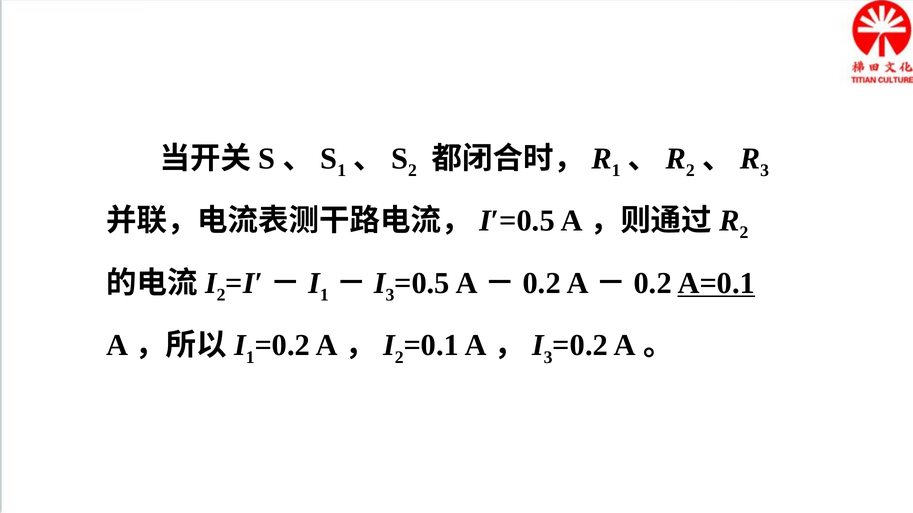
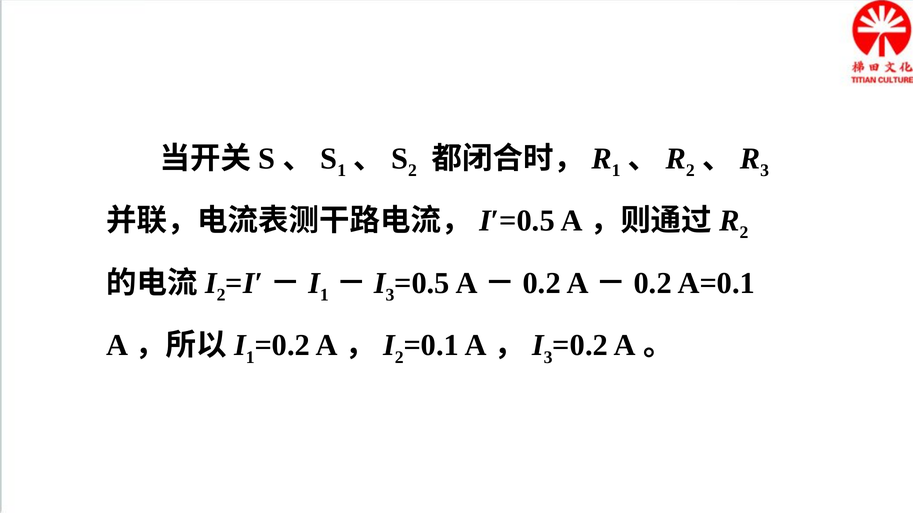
A=0.1 underline: present -> none (716, 283)
